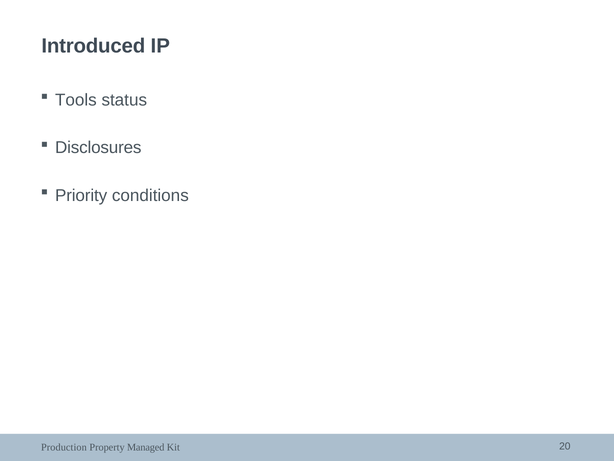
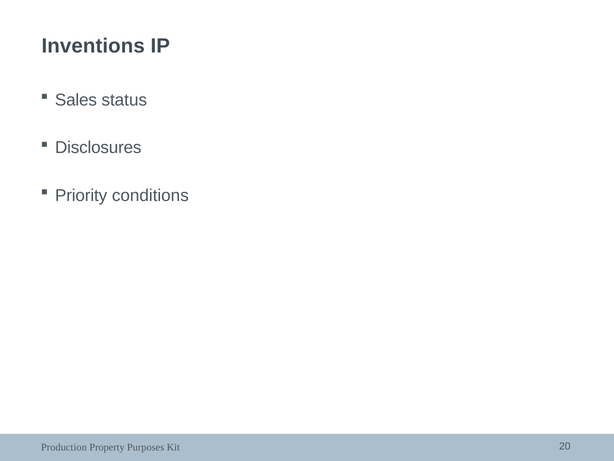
Introduced: Introduced -> Inventions (93, 46)
Tools: Tools -> Sales (76, 100)
Managed: Managed -> Purposes (146, 447)
